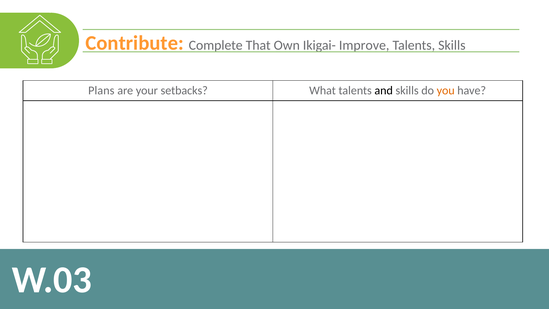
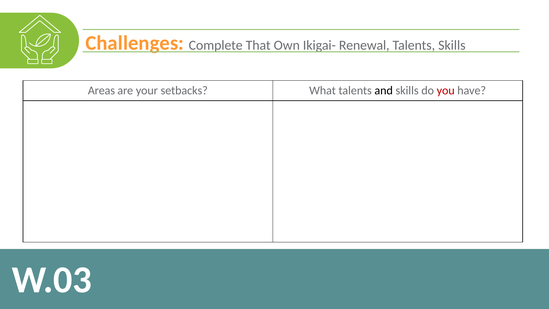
Contribute: Contribute -> Challenges (135, 43)
Improve: Improve -> Renewal (364, 45)
Plans: Plans -> Areas (101, 91)
you colour: orange -> red (446, 91)
